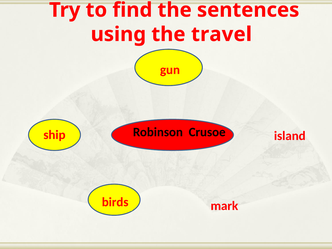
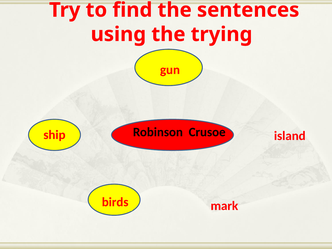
travel: travel -> trying (222, 34)
